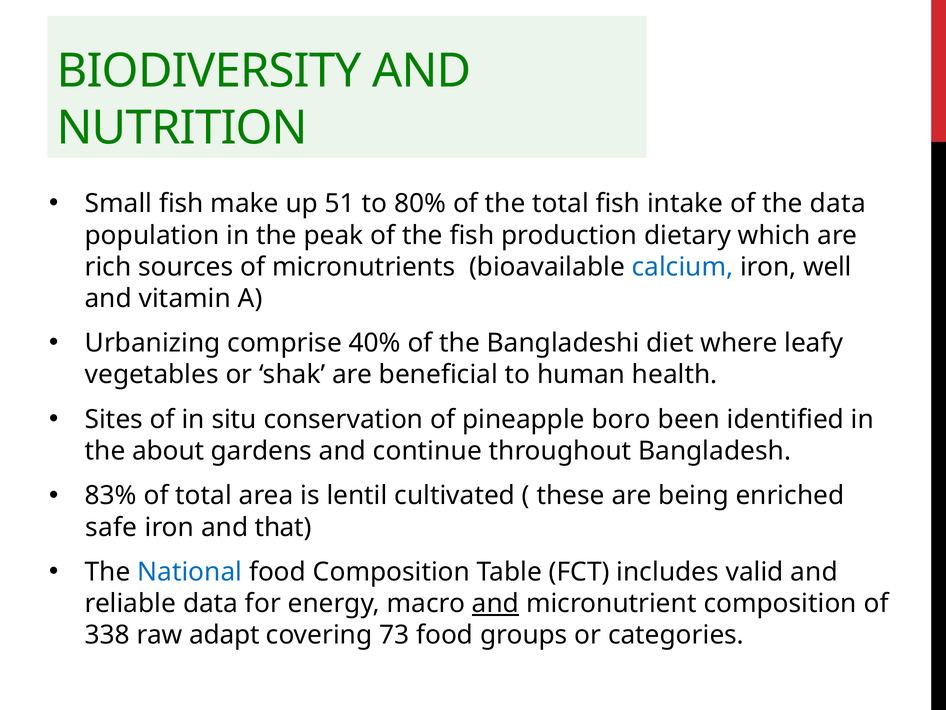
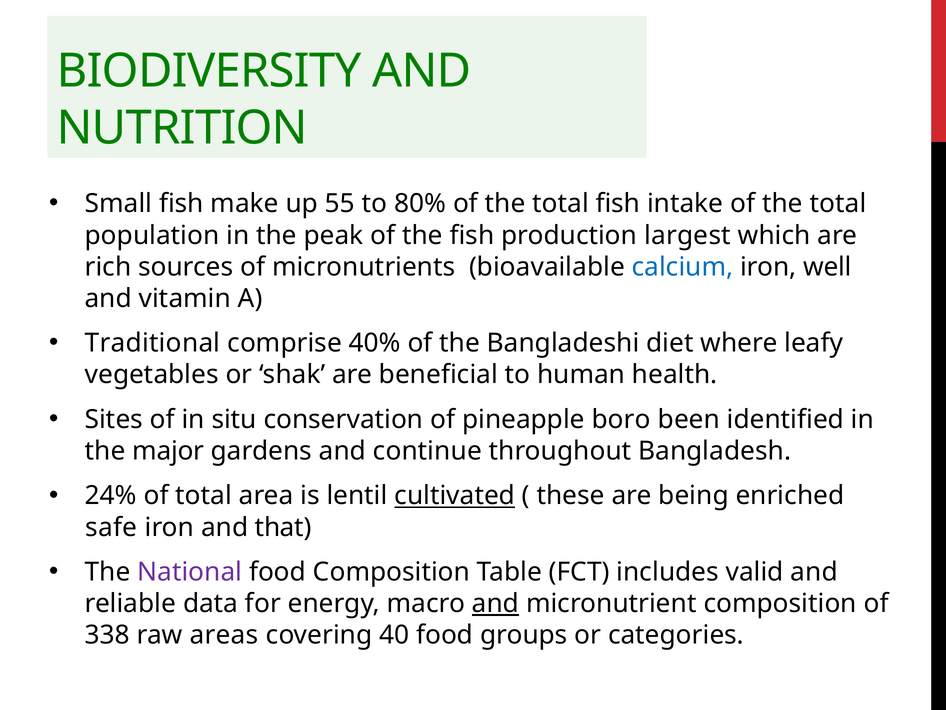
51: 51 -> 55 (340, 204)
intake of the data: data -> total (838, 204)
dietary: dietary -> largest (687, 235)
Urbanizing: Urbanizing -> Traditional (153, 343)
about: about -> major (168, 451)
83%: 83% -> 24% (111, 495)
cultivated underline: none -> present (455, 495)
National colour: blue -> purple (190, 572)
adapt: adapt -> areas (224, 635)
73: 73 -> 40 (394, 635)
